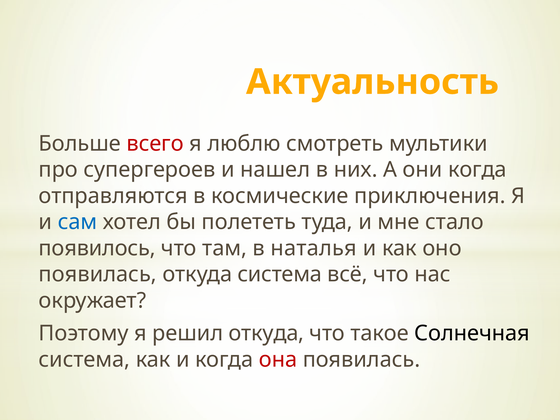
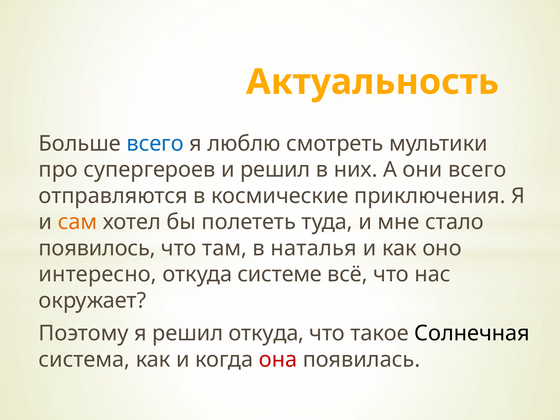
всего colour: red -> blue (155, 144)
и нашел: нашел -> решил (275, 170)
они когда: когда -> всего (477, 170)
сам colour: blue -> orange (78, 222)
появилась: появилась -> интересно (98, 274)
откуда система: система -> системе (280, 274)
